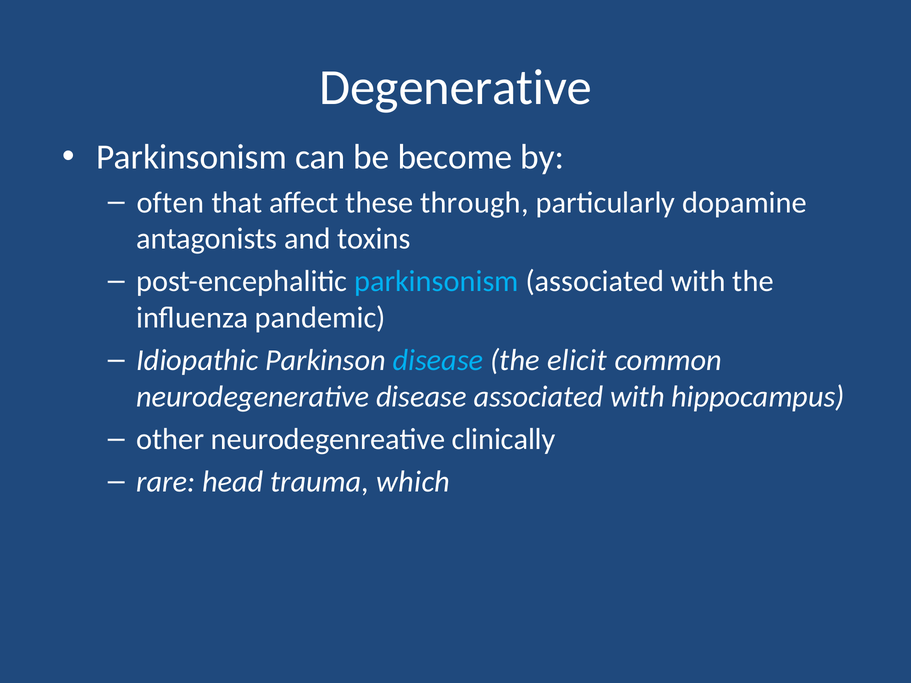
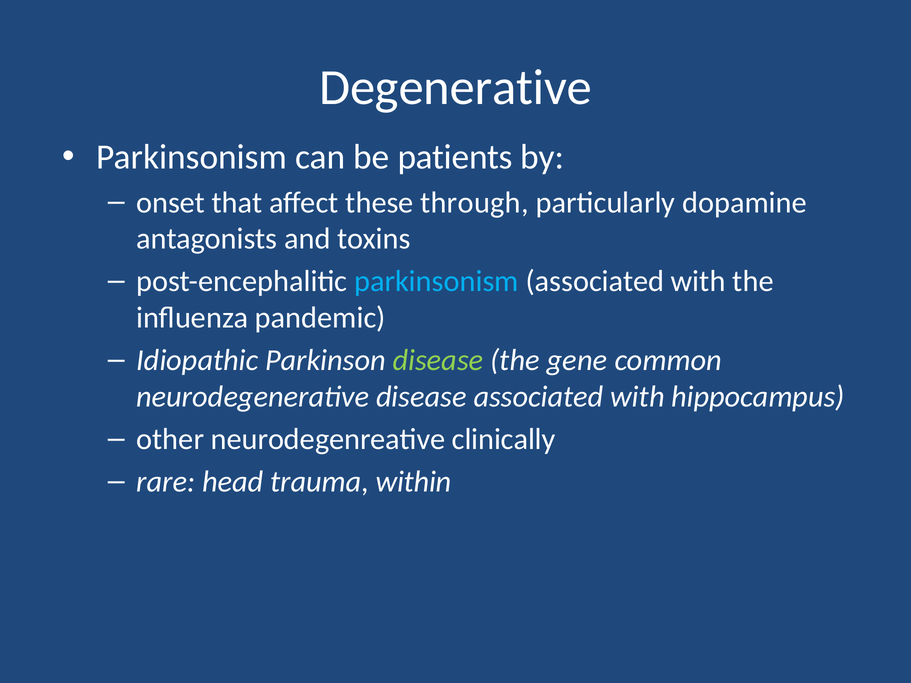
become: become -> patients (455, 157)
often: often -> onset (171, 203)
disease colour: light blue -> light green (438, 360)
elicit: elicit -> gene (577, 360)
which: which -> within (414, 482)
